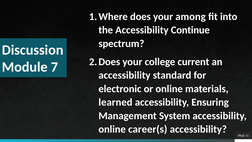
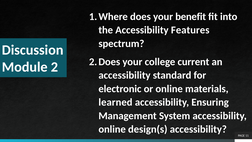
among: among -> benefit (191, 17)
Continue: Continue -> Features (190, 30)
7: 7 -> 2 (54, 67)
career(s: career(s -> design(s (148, 129)
